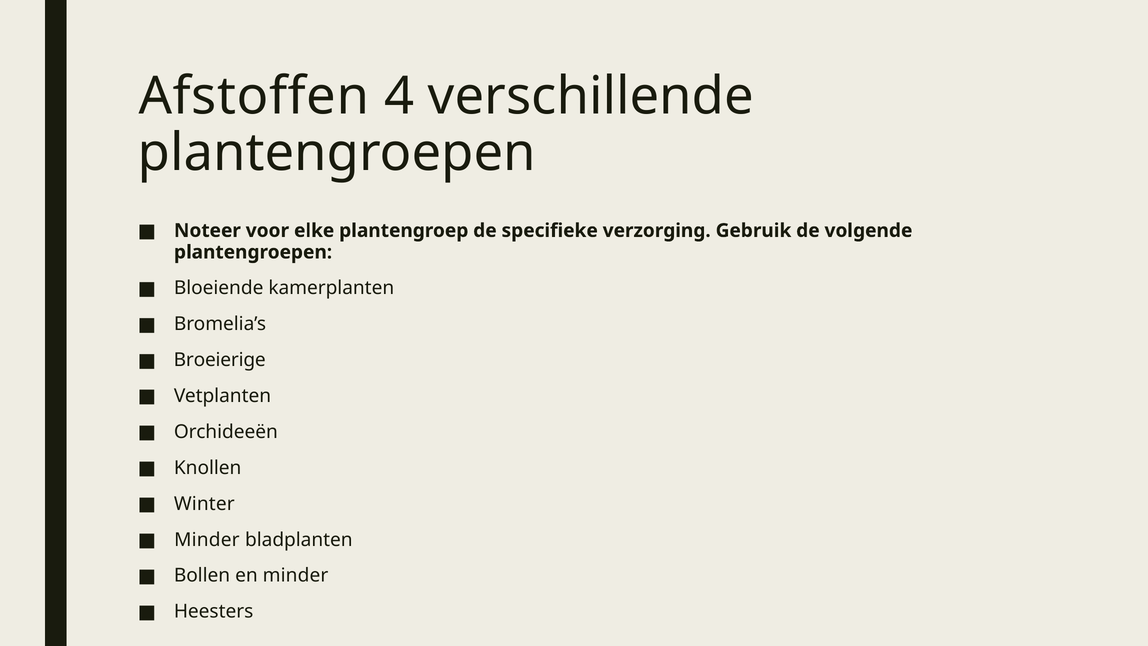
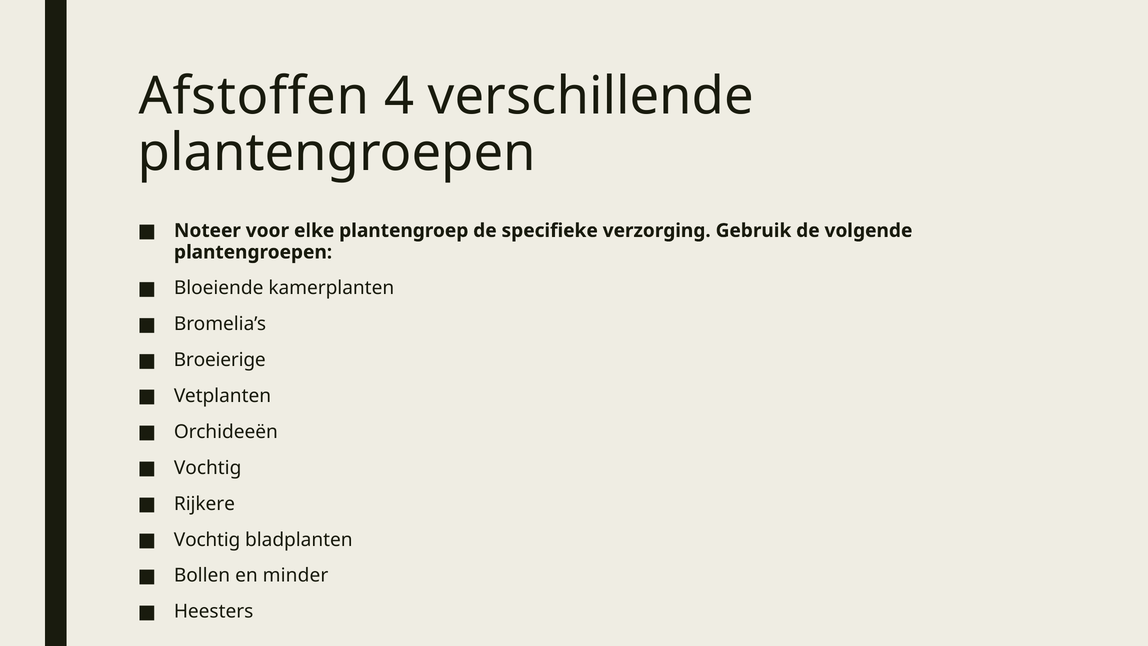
Knollen: Knollen -> Vochtig (208, 468)
Winter: Winter -> Rijkere (204, 504)
Minder: Minder -> Vochtig (207, 540)
